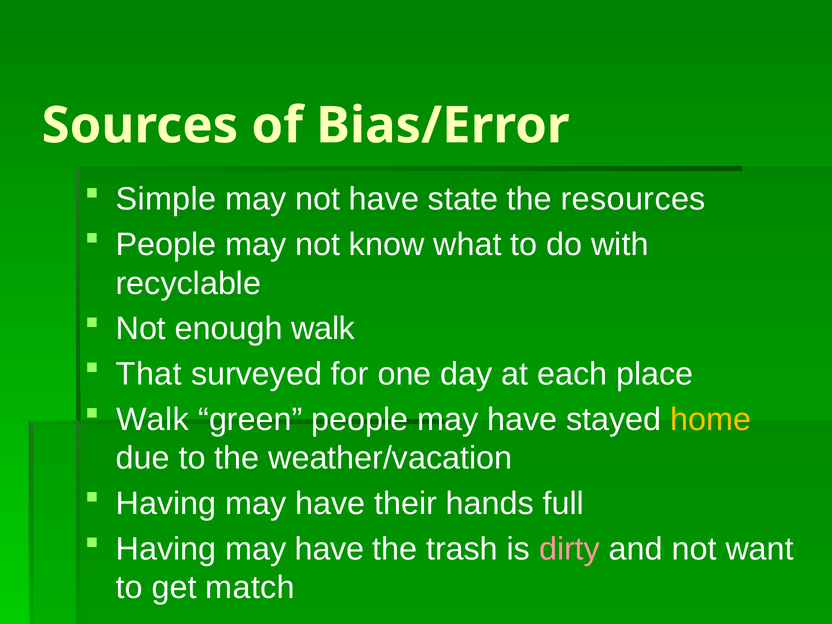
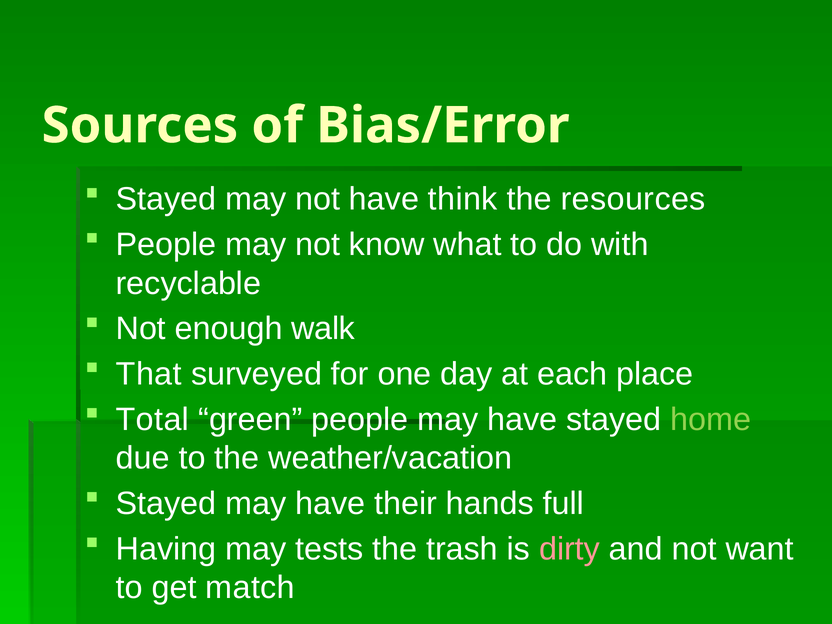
Simple: Simple -> Stayed (166, 199)
state: state -> think (463, 199)
Walk: Walk -> Total (152, 419)
home colour: yellow -> light green (711, 419)
Having: Having -> Stayed (166, 504)
have: have -> tests (329, 549)
